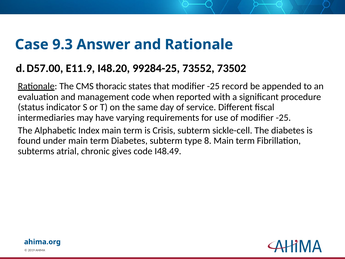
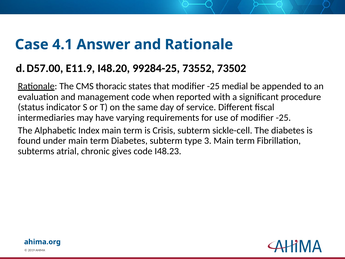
9.3: 9.3 -> 4.1 (63, 44)
record: record -> medial (235, 86)
8: 8 -> 3 (208, 141)
I48.49: I48.49 -> I48.23 (168, 151)
